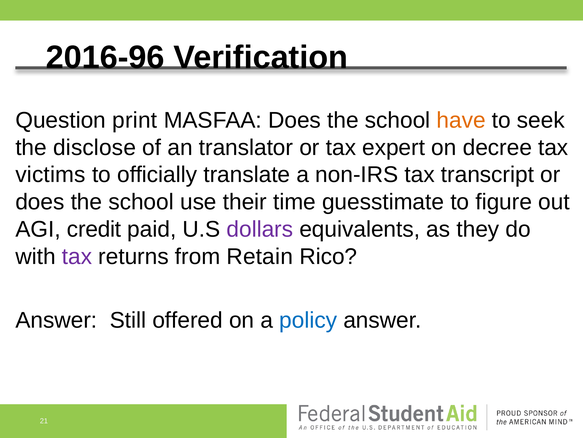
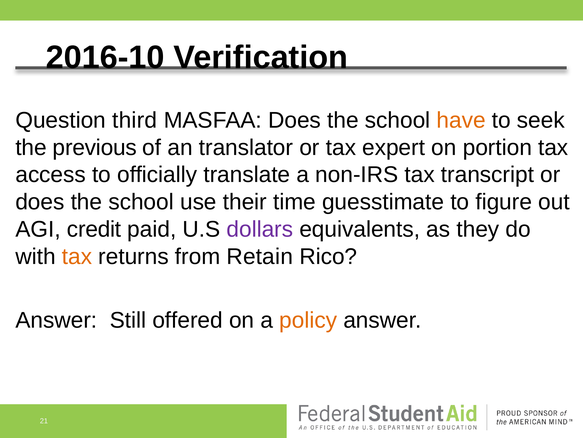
2016-96: 2016-96 -> 2016-10 (105, 58)
print: print -> third (135, 120)
disclose: disclose -> previous (95, 147)
decree: decree -> portion (497, 147)
victims: victims -> access (51, 175)
tax colour: purple -> orange (77, 256)
policy colour: blue -> orange (308, 320)
